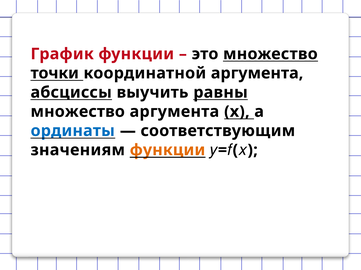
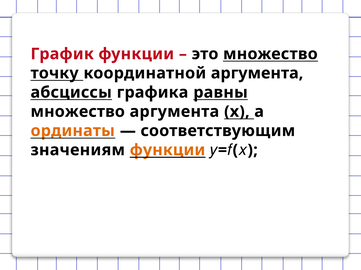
точки: точки -> точку (55, 73)
выучить: выучить -> графика (152, 93)
ординаты colour: blue -> orange (73, 131)
